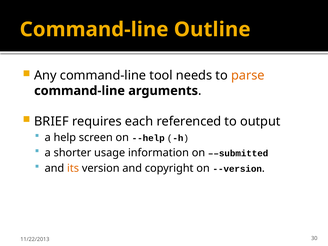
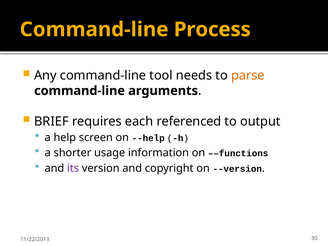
Outline: Outline -> Process (212, 29)
––submitted: ––submitted -> ––functions (238, 153)
its colour: orange -> purple (73, 168)
